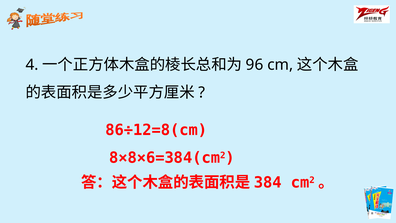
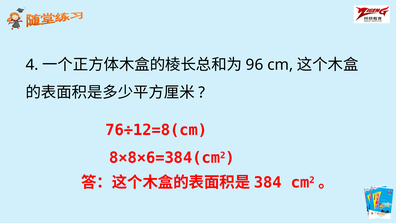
86÷12=8(cm: 86÷12=8(cm -> 76÷12=8(cm (156, 130)
